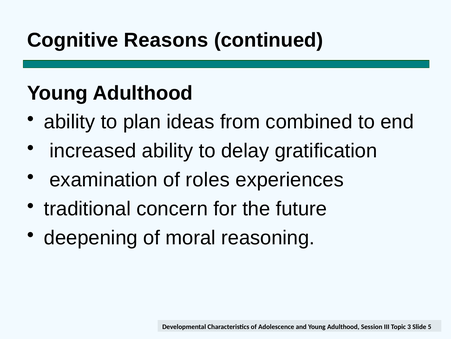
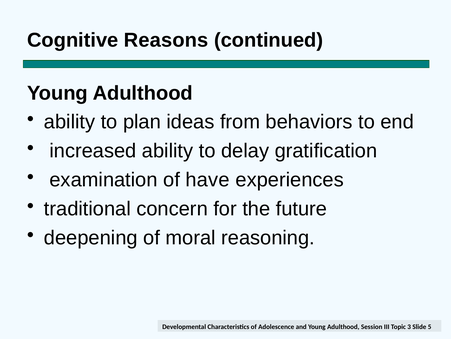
combined: combined -> behaviors (309, 122)
roles: roles -> have (208, 179)
